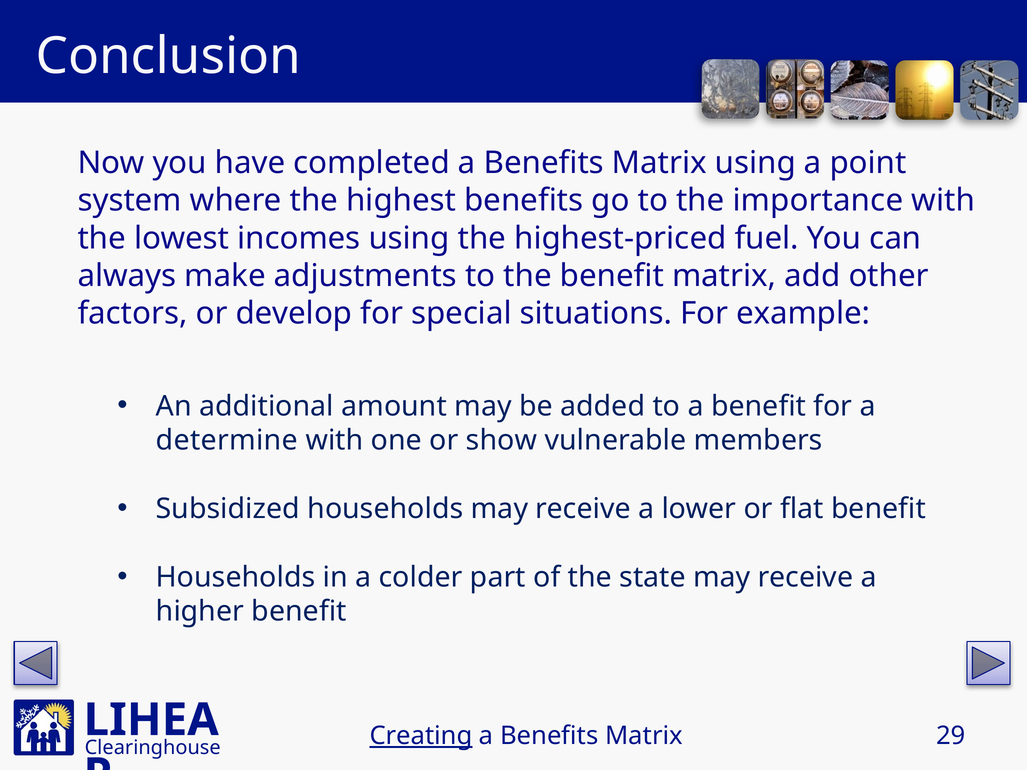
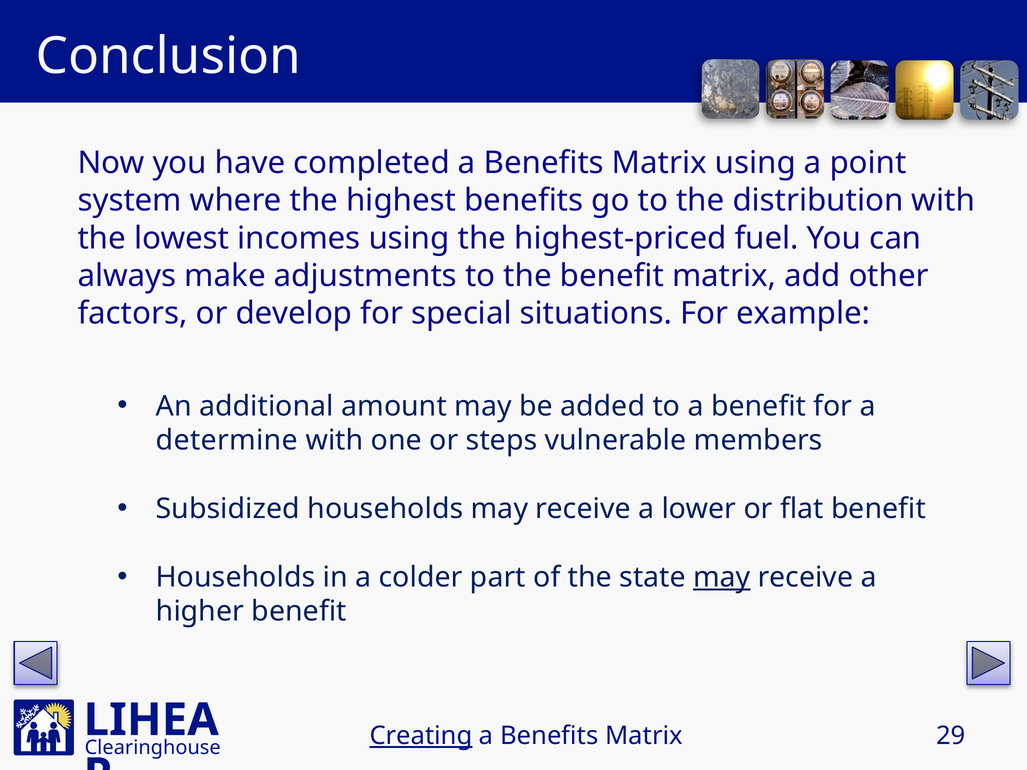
importance: importance -> distribution (818, 201)
show: show -> steps (502, 441)
may underline: none -> present (722, 578)
